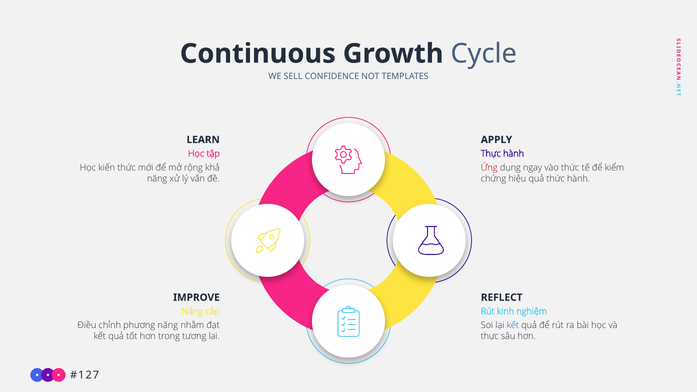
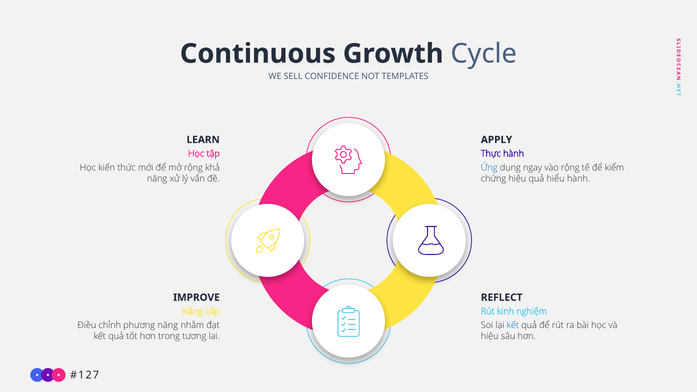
Ứng colour: red -> blue (489, 168)
vào thức: thức -> rộng (570, 168)
quả thức: thức -> hiểu (556, 179)
thực: thực -> hiệu (490, 336)
